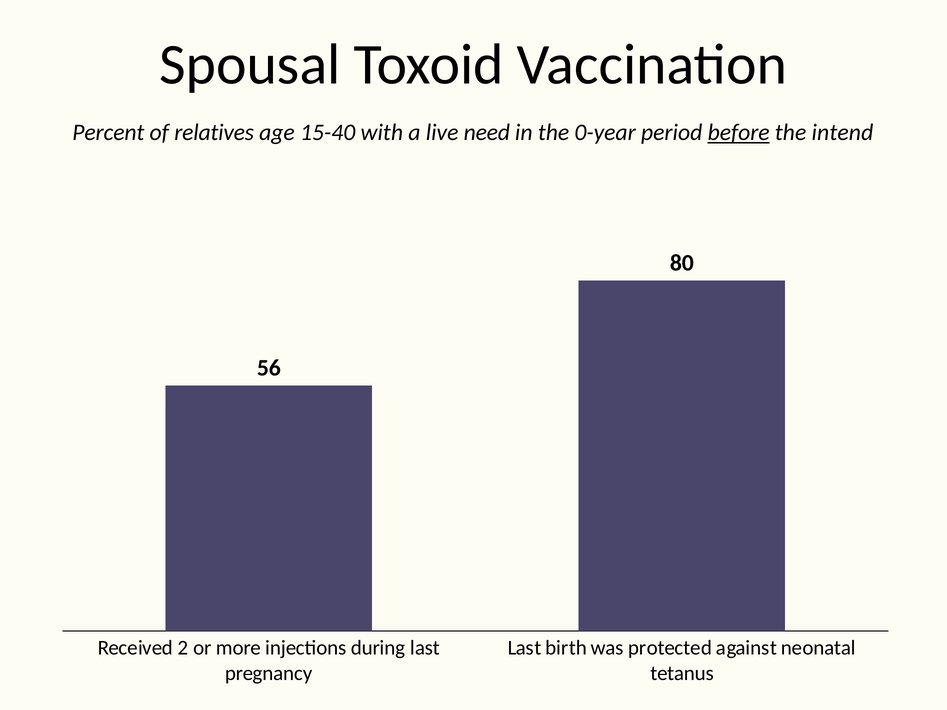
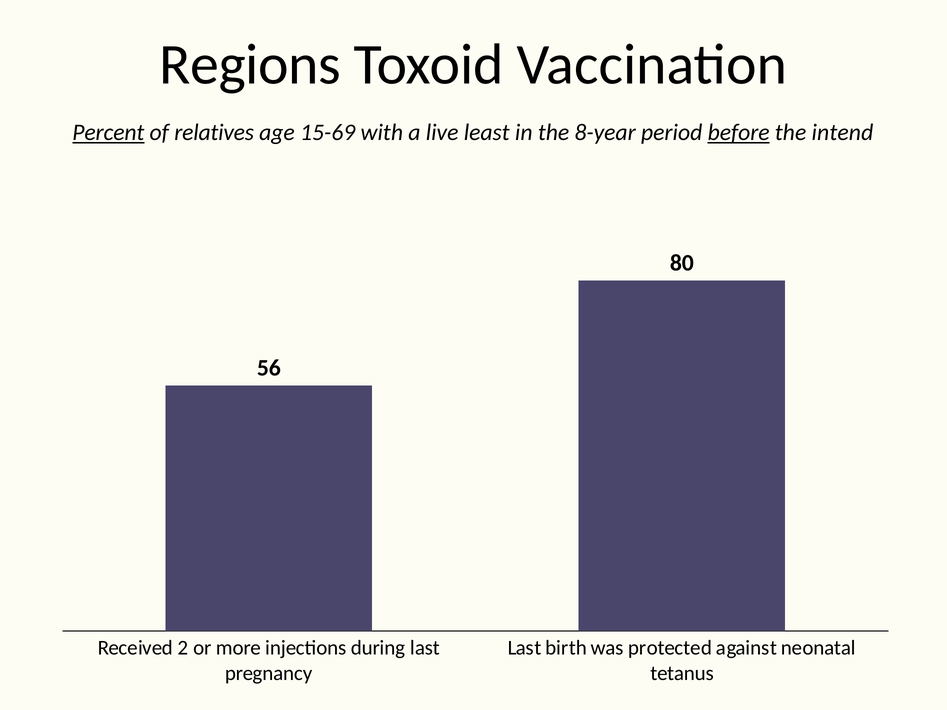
Spousal: Spousal -> Regions (250, 65)
Percent underline: none -> present (108, 132)
15-40: 15-40 -> 15-69 (328, 132)
need: need -> least (487, 132)
0-year: 0-year -> 8-year (605, 132)
